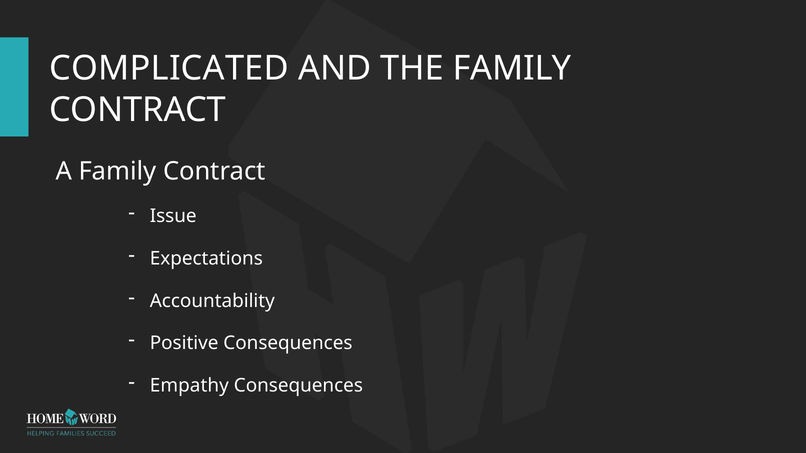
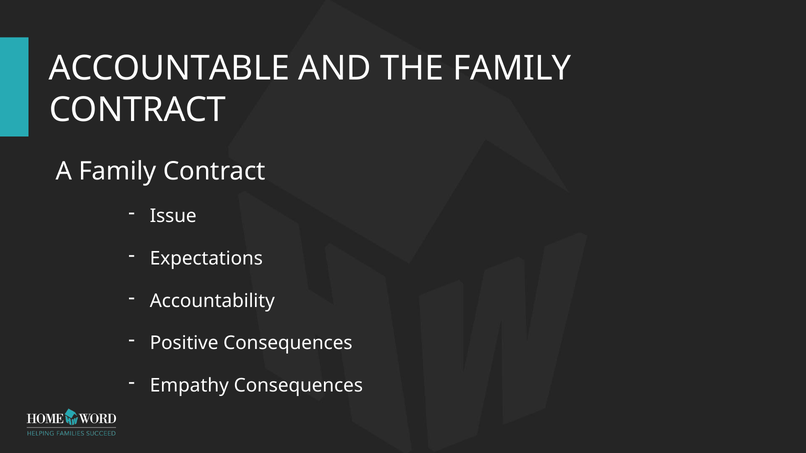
COMPLICATED: COMPLICATED -> ACCOUNTABLE (169, 69)
